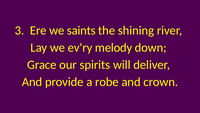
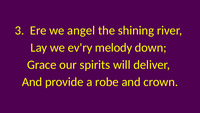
saints: saints -> angel (81, 30)
